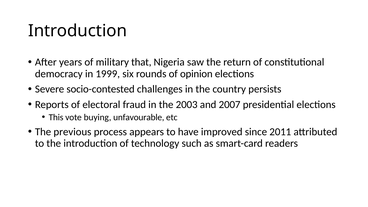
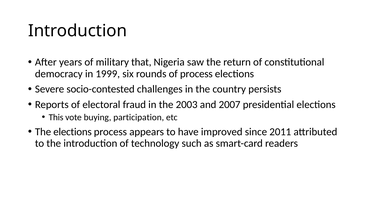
of opinion: opinion -> process (196, 74)
unfavourable: unfavourable -> participation (139, 117)
The previous: previous -> elections (73, 132)
